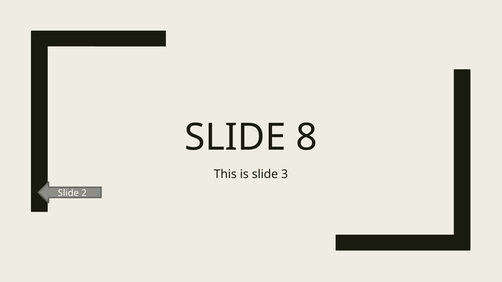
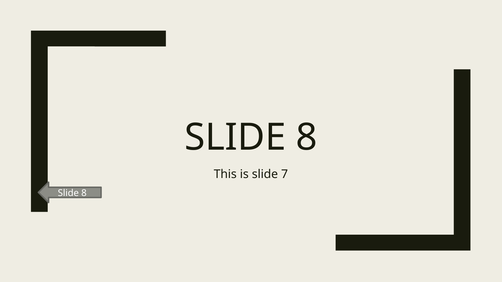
3: 3 -> 7 (285, 175)
2: 2 -> 8 (84, 193)
